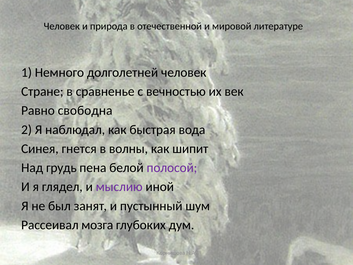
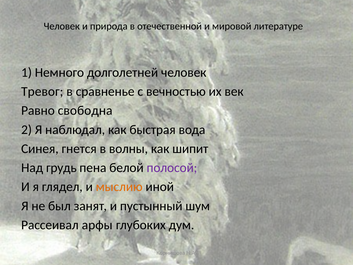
Стране: Стране -> Тревог (42, 91)
мыслию colour: purple -> orange (119, 187)
мозга: мозга -> арфы (97, 225)
